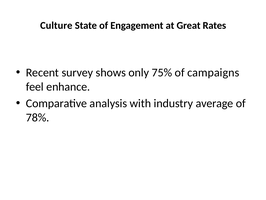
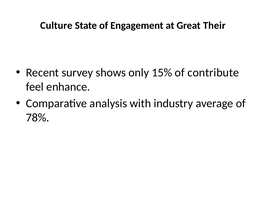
Rates: Rates -> Their (214, 25)
75%: 75% -> 15% (162, 72)
campaigns: campaigns -> contribute (213, 72)
